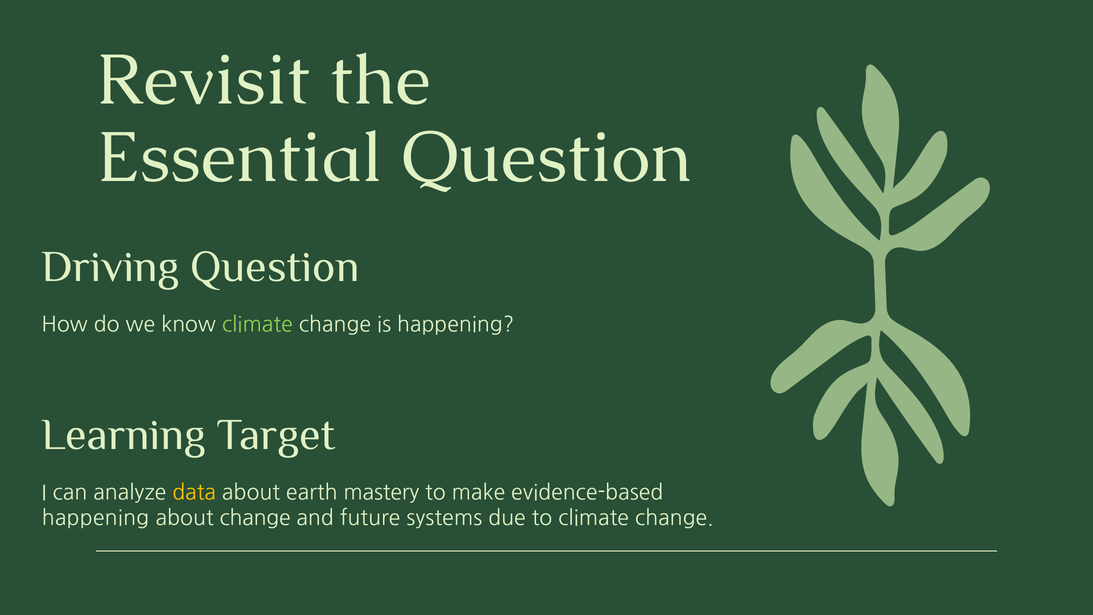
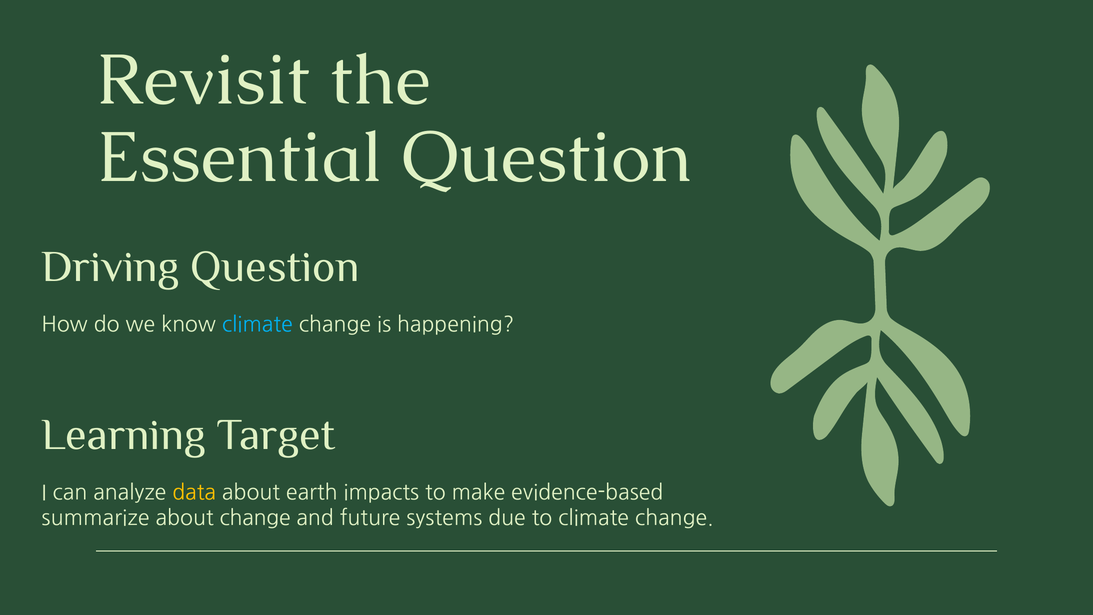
climate colour: light green -> light blue (257, 325)
mastery: mastery -> impacts (381, 493)
happening: happening -> summarize (95, 518)
